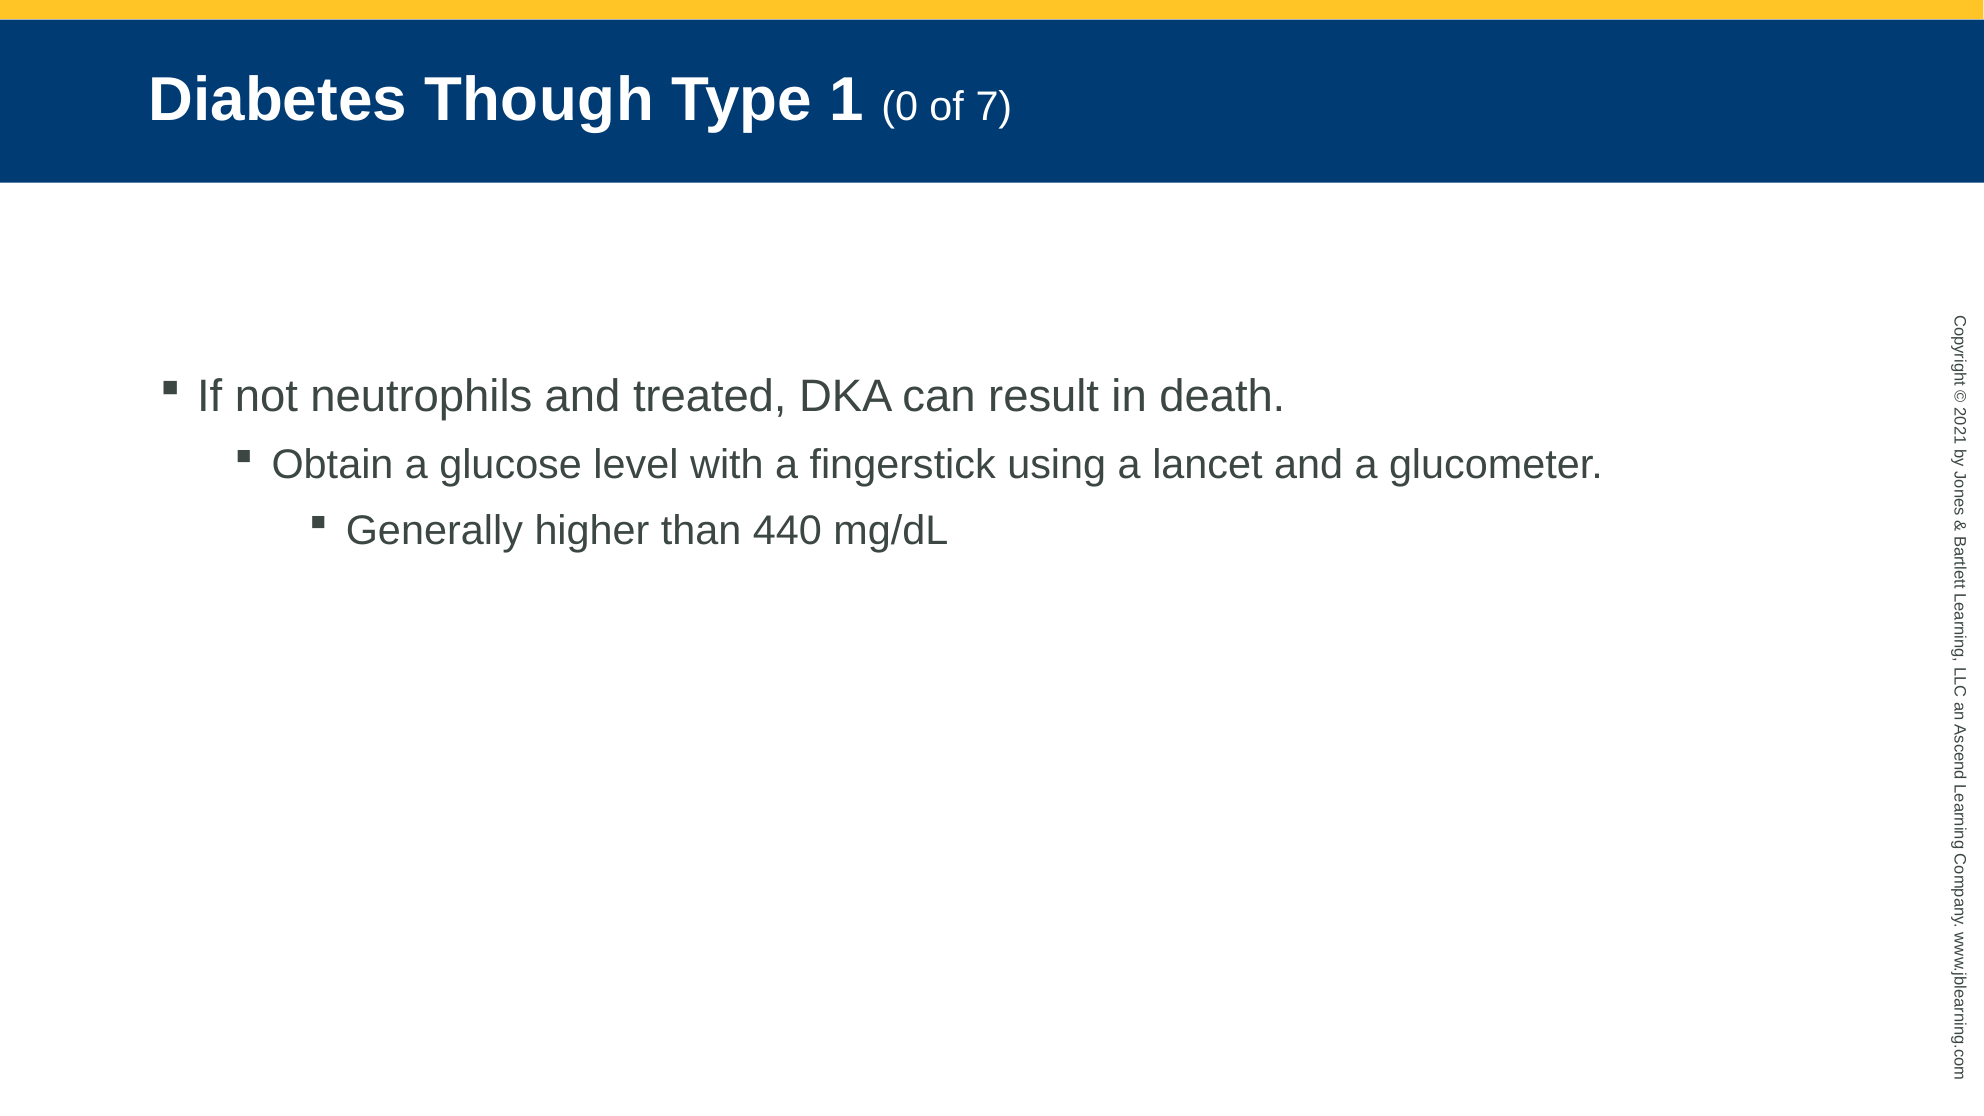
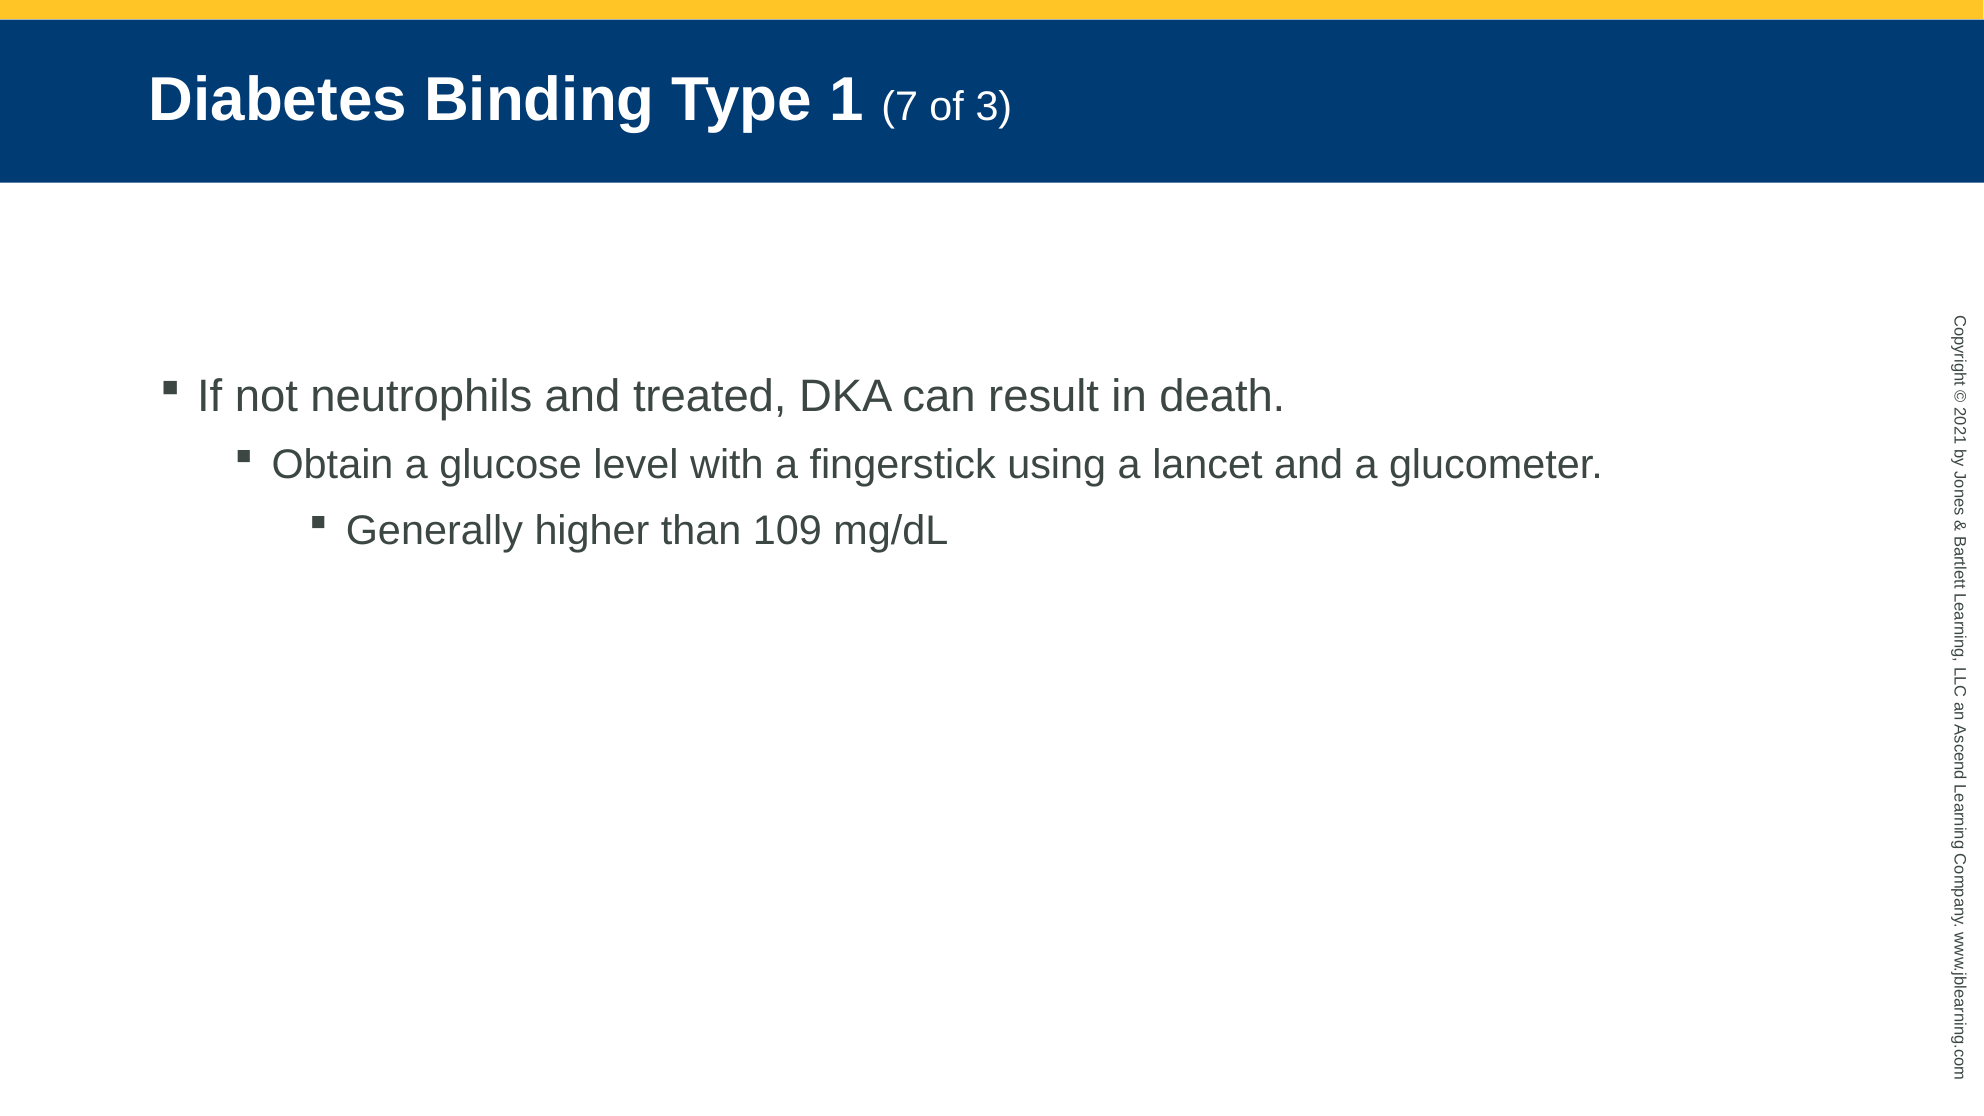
Though: Though -> Binding (539, 100)
1 0: 0 -> 7 (900, 107)
7: 7 -> 3 (994, 107)
440: 440 -> 109 (787, 531)
